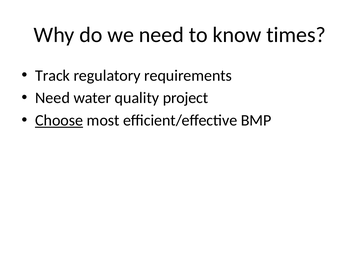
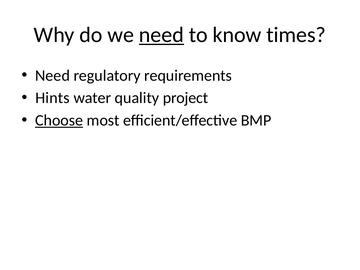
need underline: none -> present (161, 35)
Track: Track -> Need (53, 76)
Need: Need -> Hints (52, 98)
